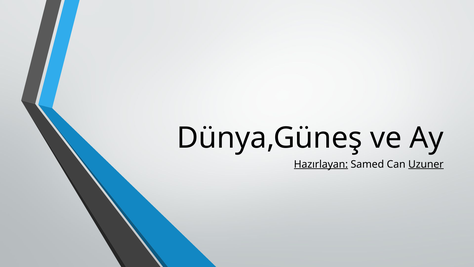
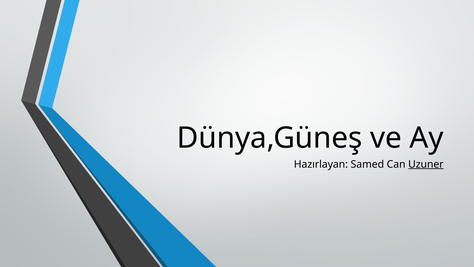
Hazırlayan underline: present -> none (321, 164)
